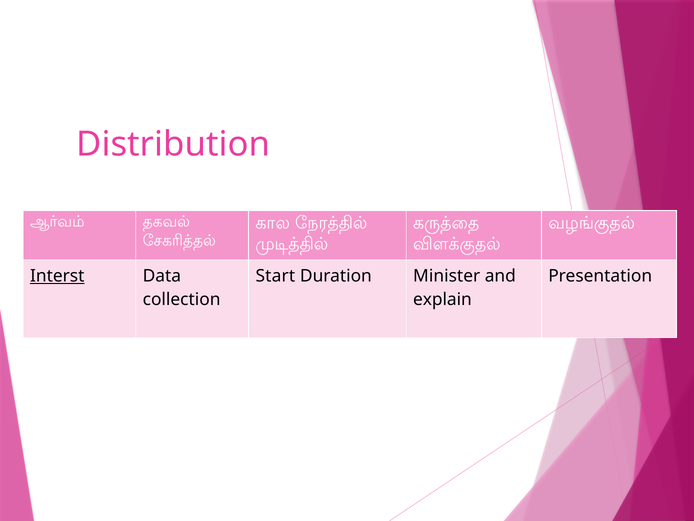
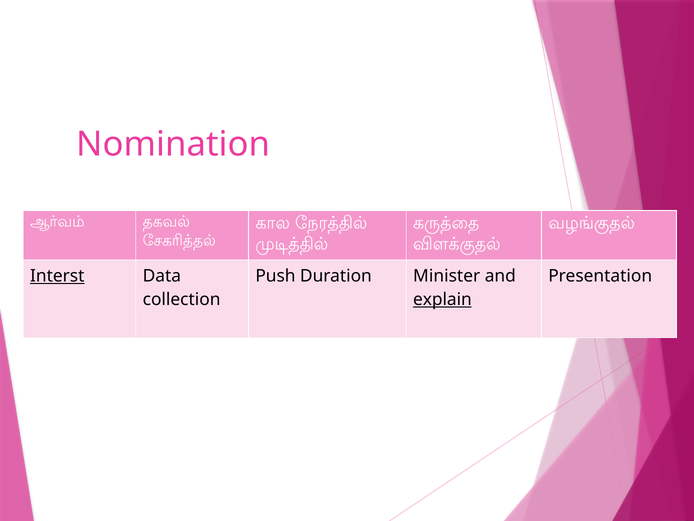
Distribution: Distribution -> Nomination (173, 144)
Start: Start -> Push (275, 276)
explain underline: none -> present (442, 299)
